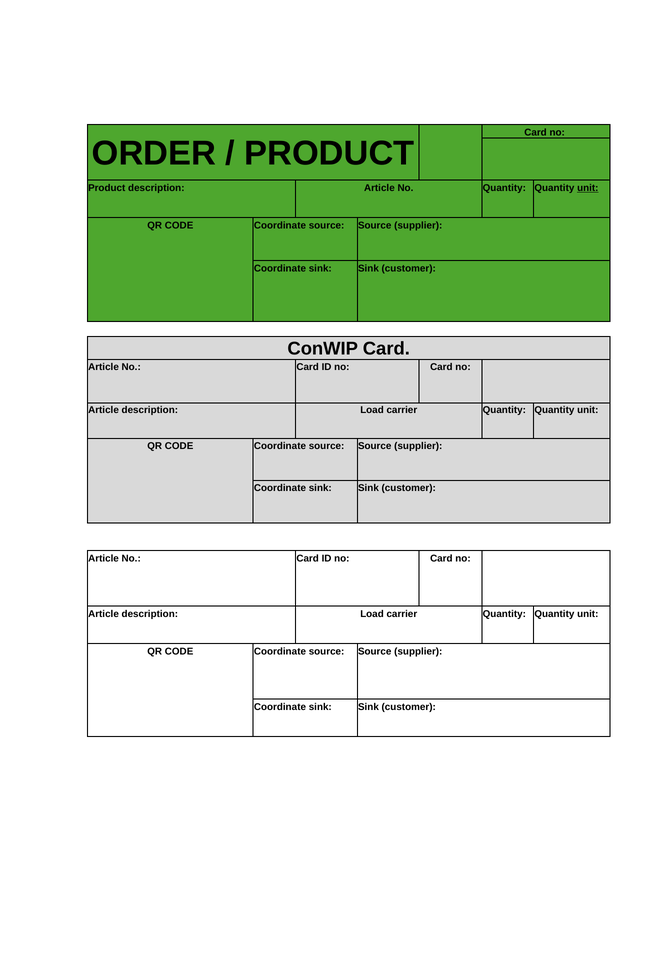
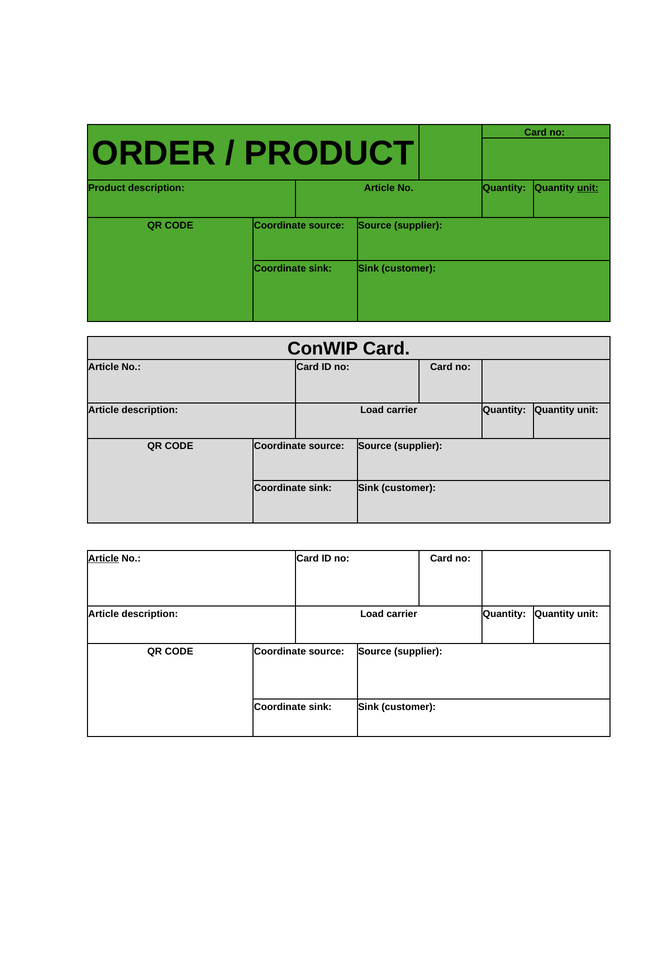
Article underline: none -> present (104, 559)
